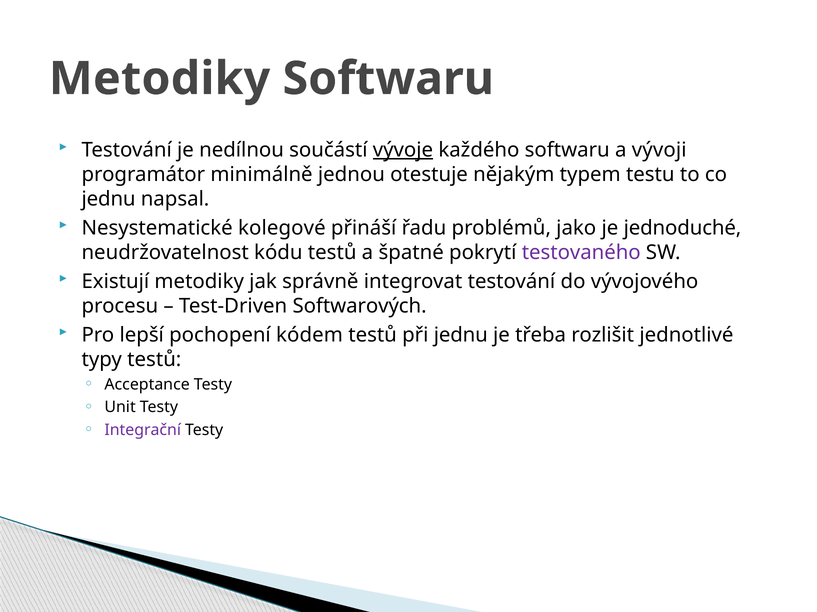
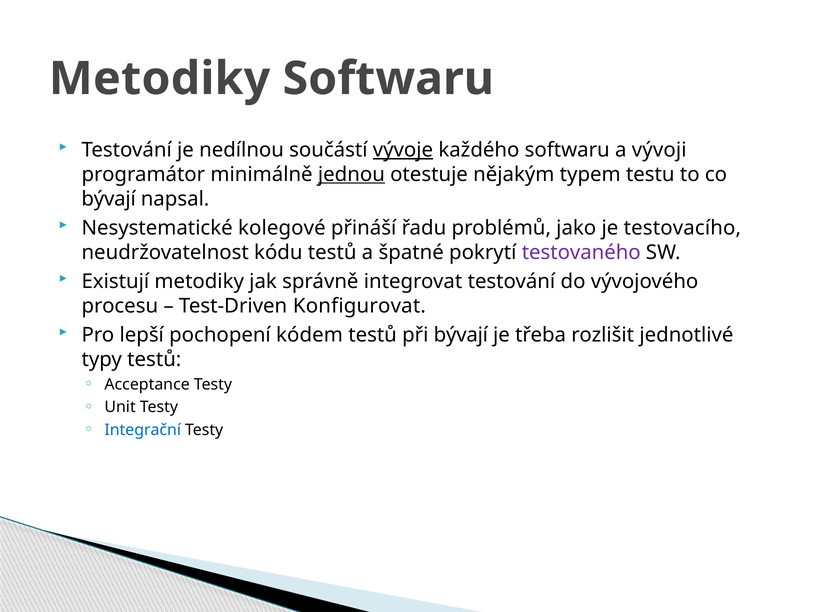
jednou underline: none -> present (351, 175)
jednu: jednu -> bývají (109, 199)
jednoduché: jednoduché -> testovacího (682, 228)
Softwarových: Softwarových -> Konfigurovat (359, 306)
při jednu: jednu -> bývají (461, 335)
Integrační colour: purple -> blue (143, 430)
